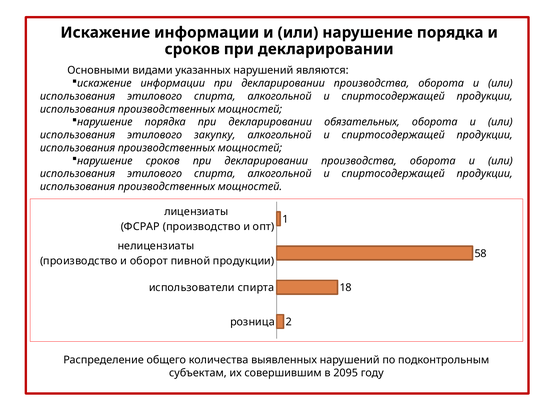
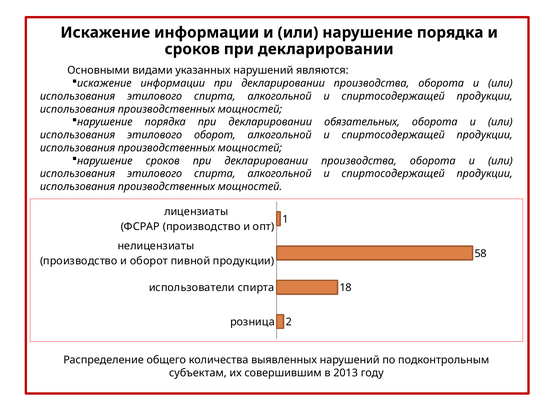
этилового закупку: закупку -> оборот (215, 135)
2095: 2095 -> 2013 (346, 373)
